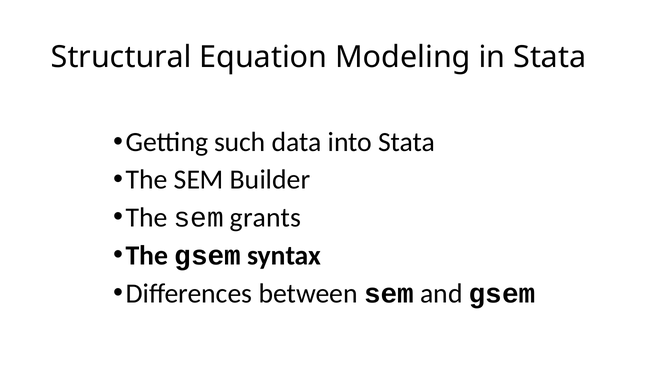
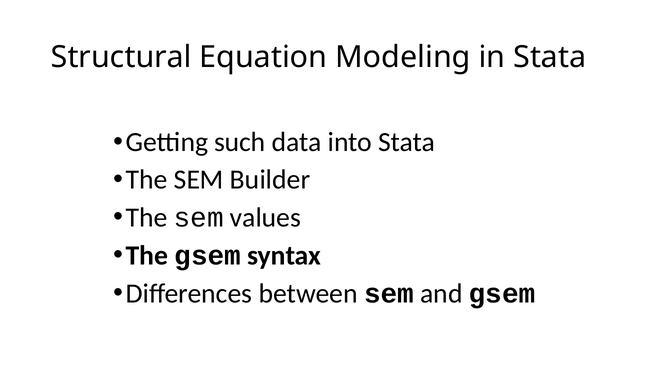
grants: grants -> values (266, 218)
